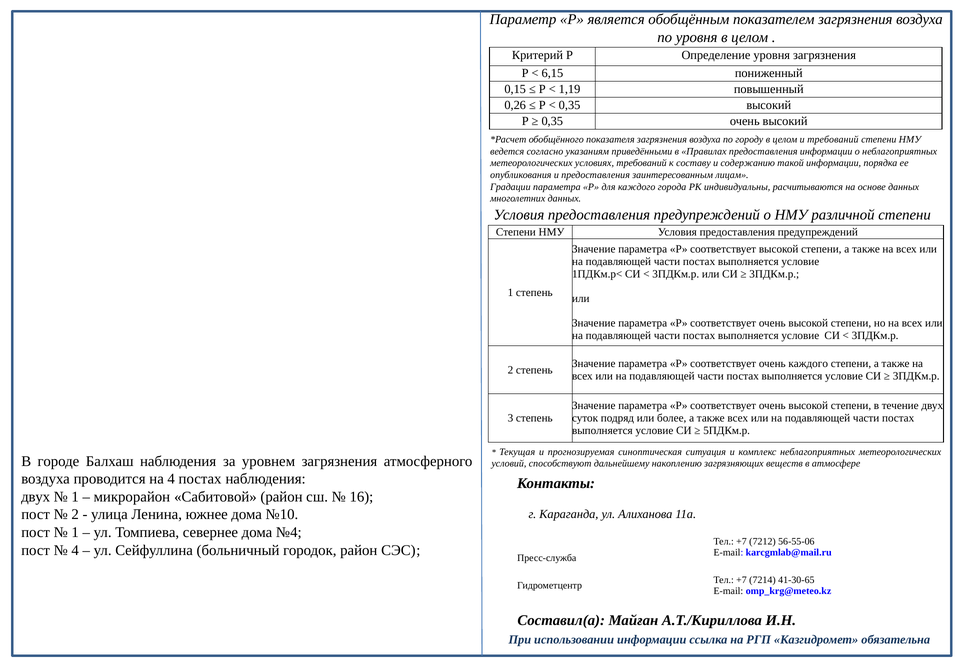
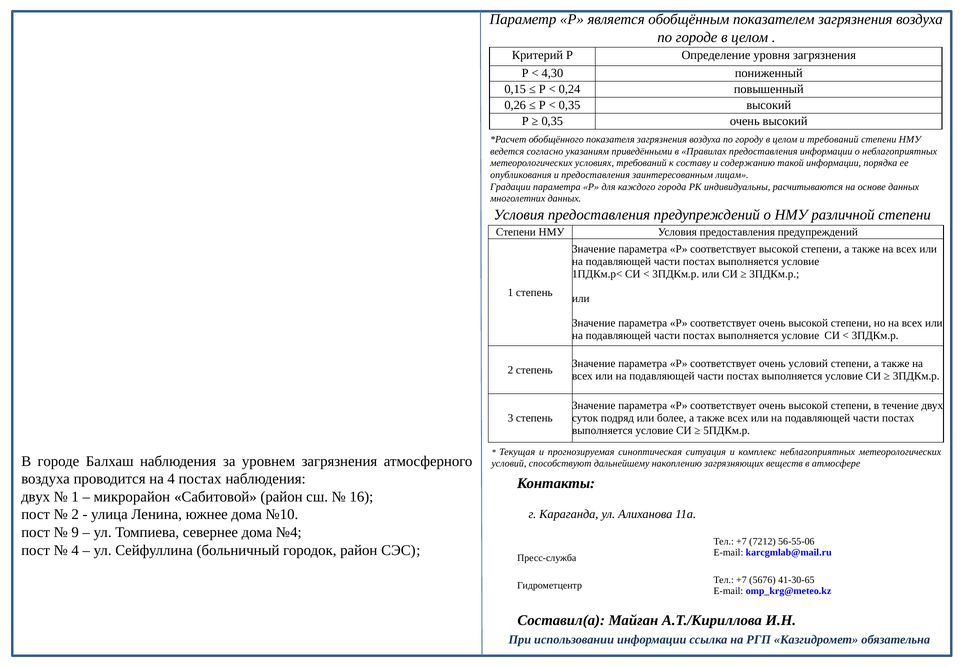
по уровня: уровня -> городе (697, 37)
6,15: 6,15 -> 4,30 (552, 73)
1,19: 1,19 -> 0,24 (570, 89)
очень каждого: каждого -> условий (808, 364)
1: 1 -> 9 (75, 533)
7214: 7214 -> 5676 (762, 580)
